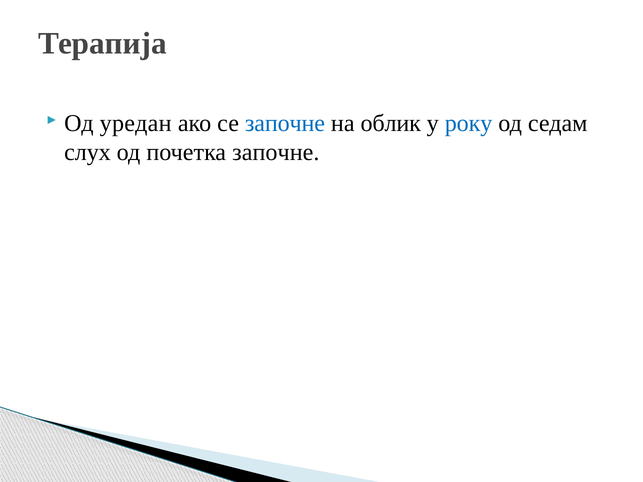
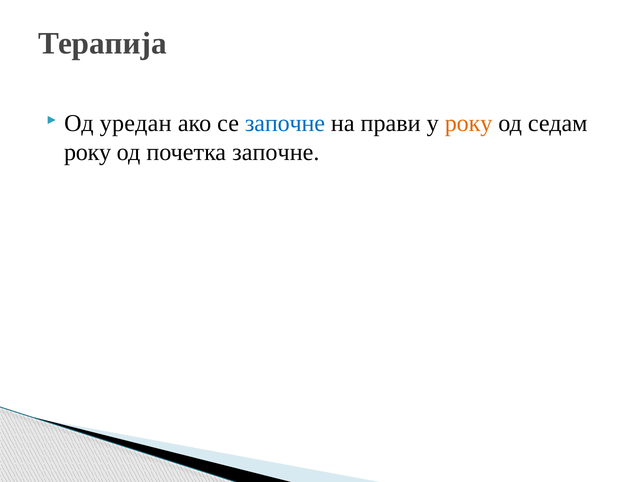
облик: облик -> прави (391, 124)
року colour: blue -> orange (469, 124)
слух: слух -> року (88, 152)
